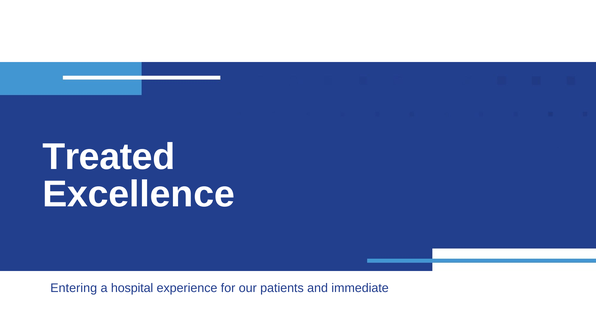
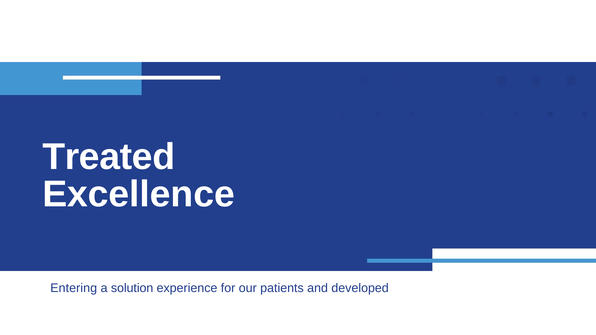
hospital: hospital -> solution (132, 288)
immediate: immediate -> developed (360, 288)
